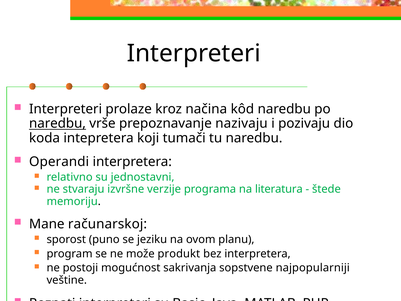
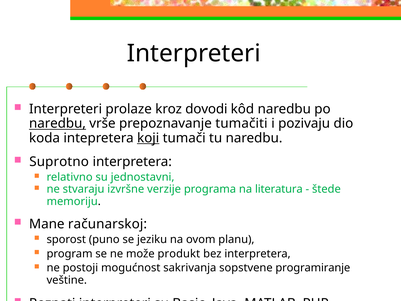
načina: načina -> dovodi (206, 109)
nazivaju: nazivaju -> tumačiti (241, 123)
koji underline: none -> present (148, 138)
Operandi: Operandi -> Suprotno (59, 162)
najpopularniji: najpopularniji -> programiranje (313, 268)
